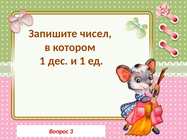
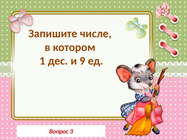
чисел: чисел -> числе (96, 34)
и 1: 1 -> 9 (82, 61)
